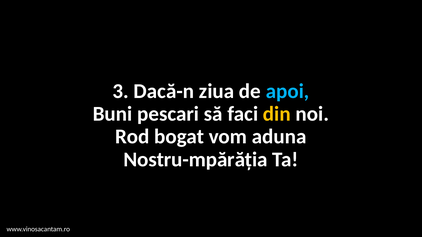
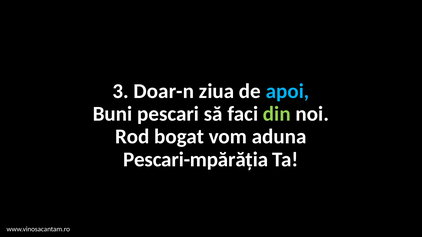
Dacă-n: Dacă-n -> Doar-n (164, 91)
din colour: yellow -> light green (277, 114)
Nostru-mpărăția: Nostru-mpărăția -> Pescari-mpărăția (196, 160)
